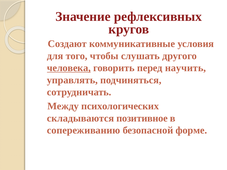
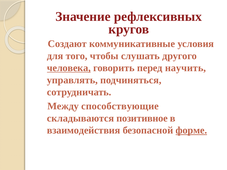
психологических: психологических -> способствующие (120, 106)
сопереживанию: сопереживанию -> взаимодействия (84, 130)
форме underline: none -> present (191, 130)
